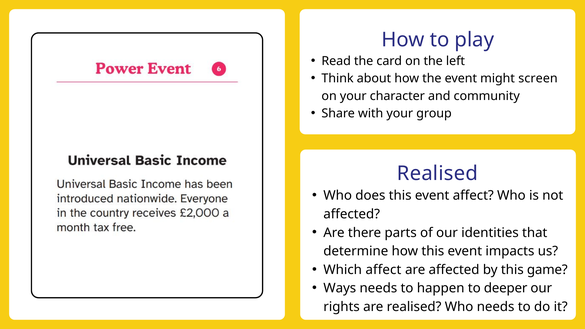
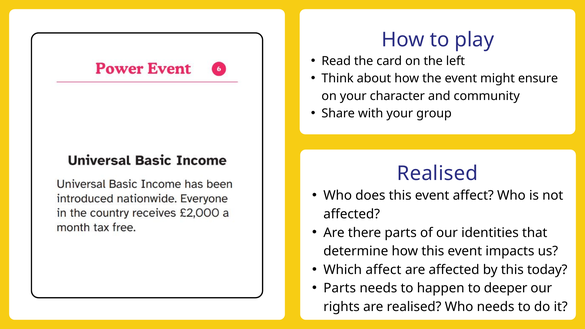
screen: screen -> ensure (538, 79)
game: game -> today (547, 270)
Ways: Ways -> Parts (340, 288)
